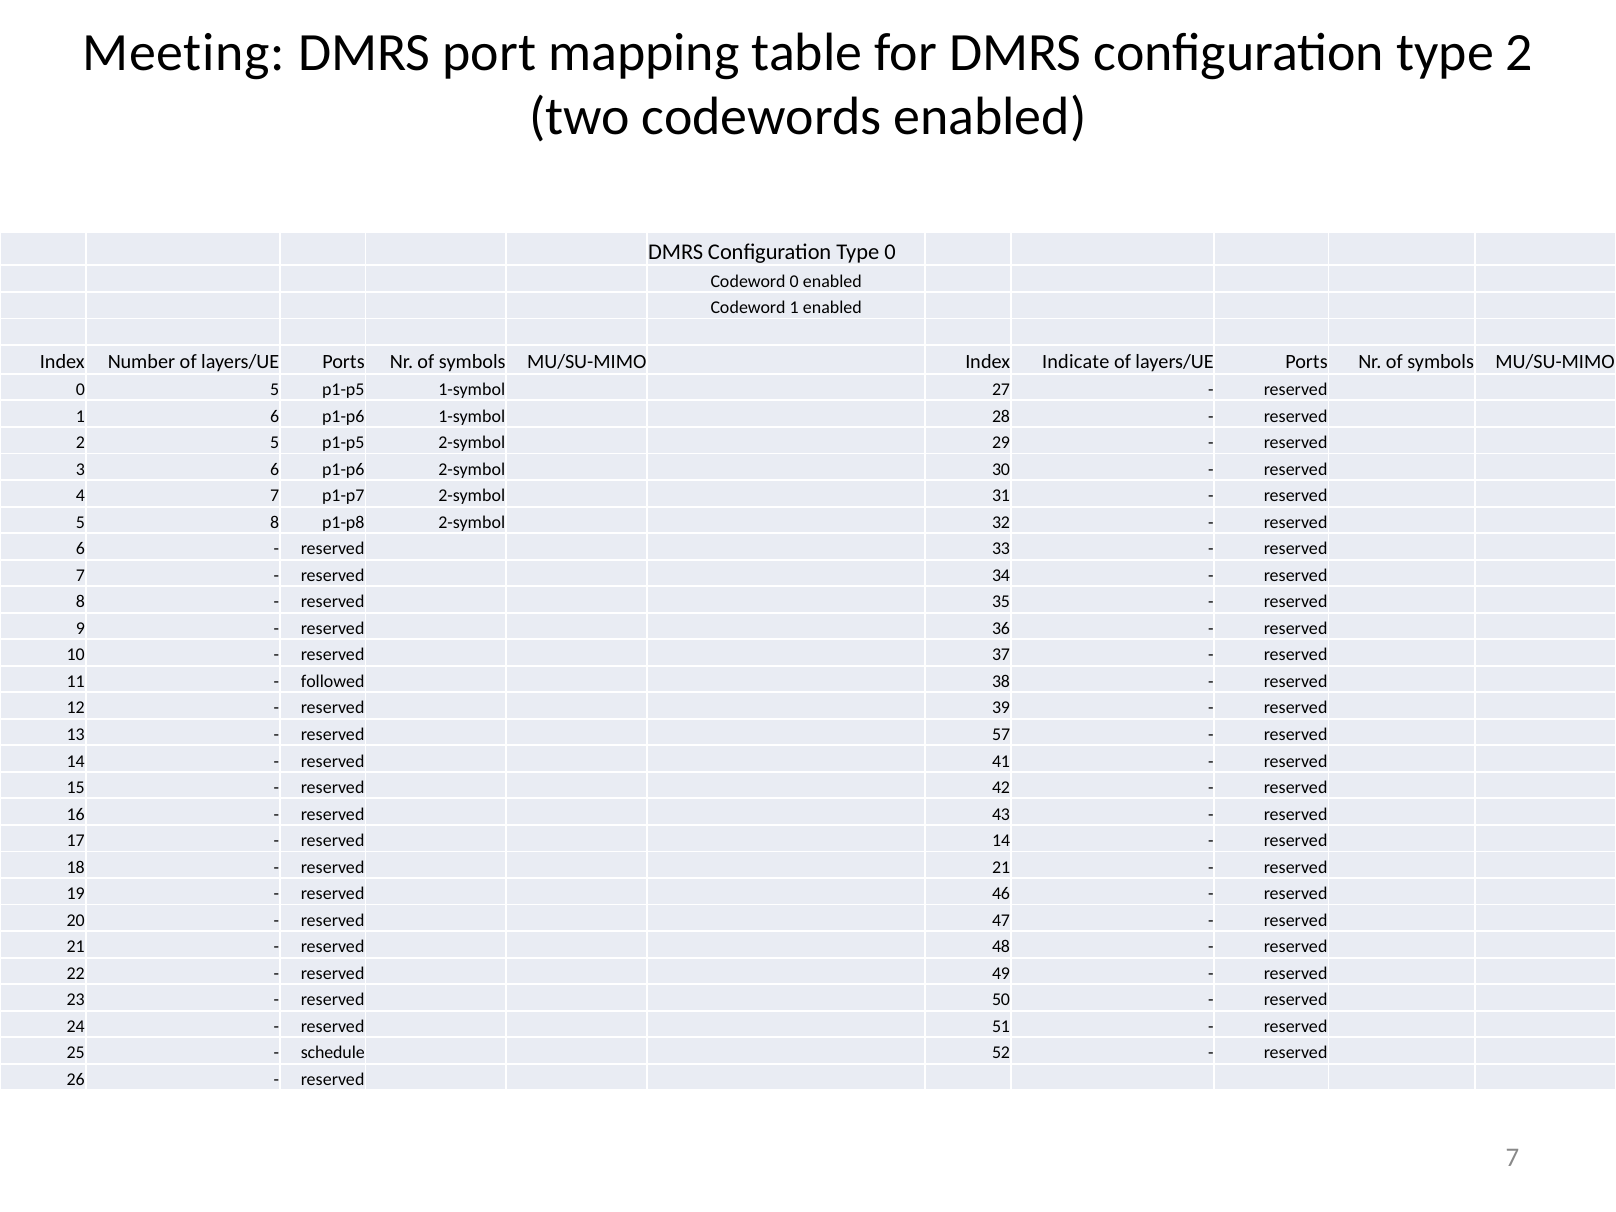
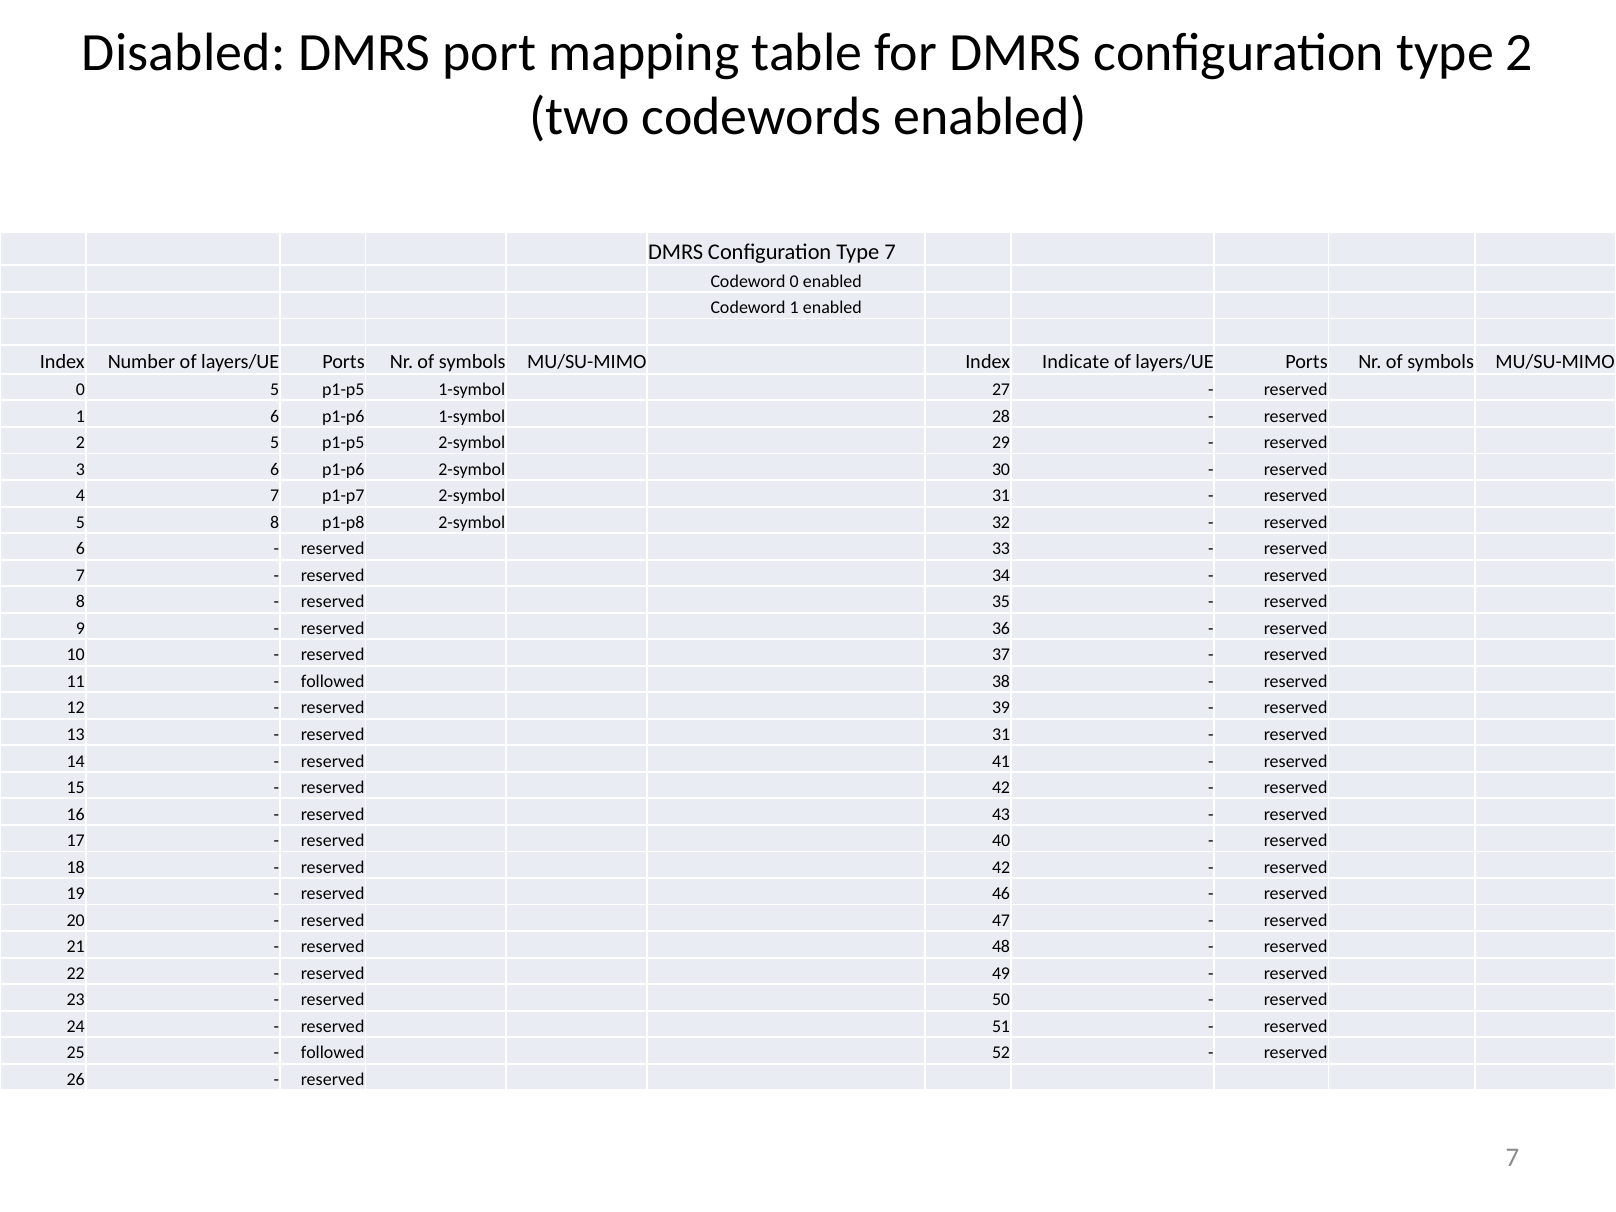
Meeting: Meeting -> Disabled (184, 52)
Type 0: 0 -> 7 (890, 252)
reserved 57: 57 -> 31 (1001, 735)
14: 14 -> 40 (1001, 841)
21: 21 -> 42 (1001, 867)
schedule: schedule -> followed (333, 1053)
